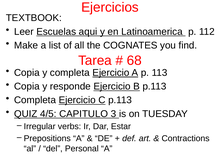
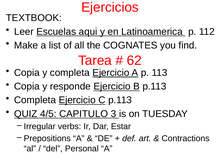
68: 68 -> 62 (134, 61)
